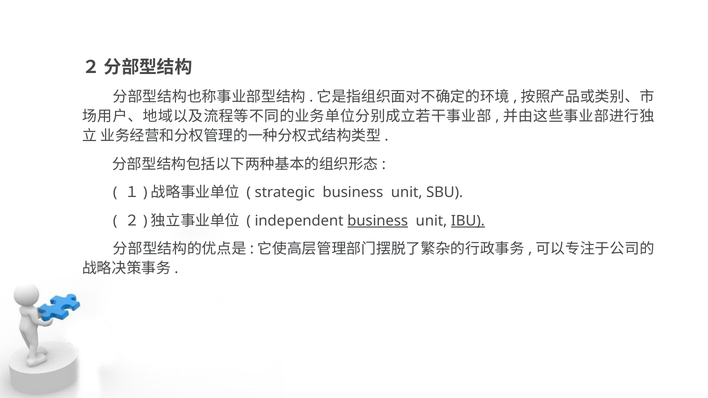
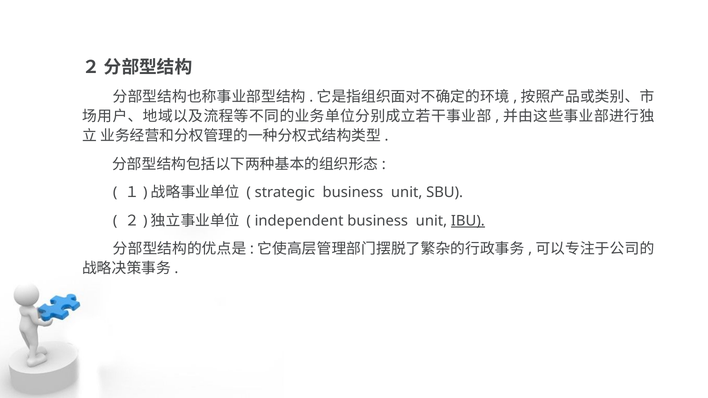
business underline: present -> none (378, 221)
